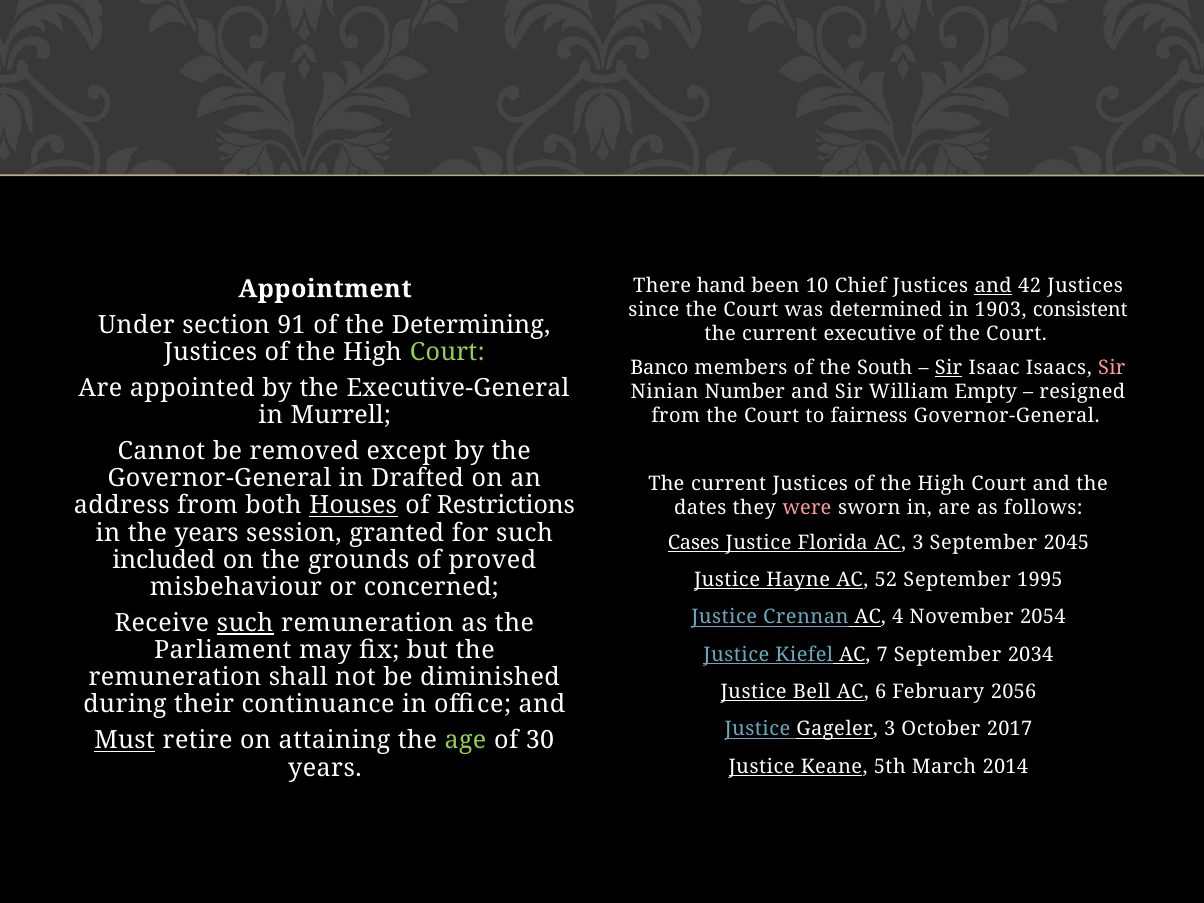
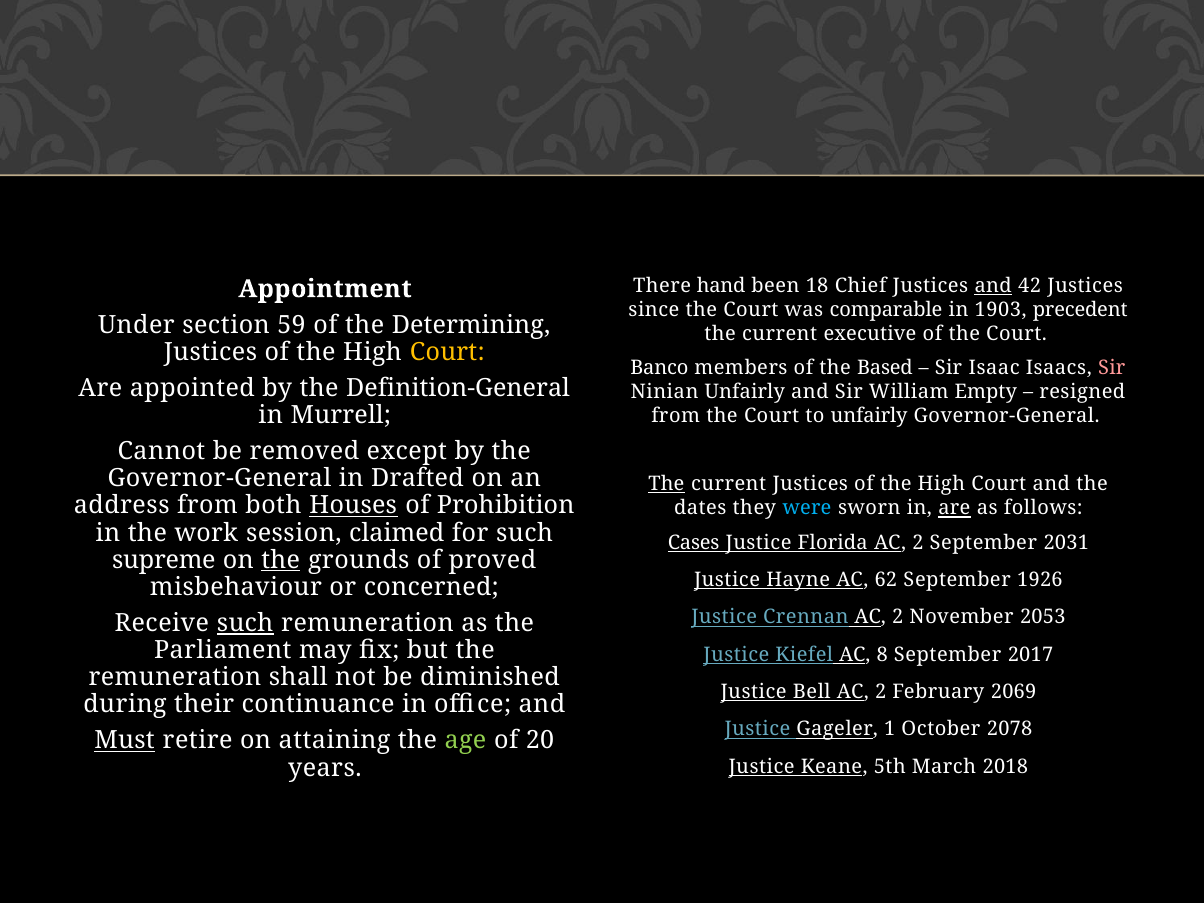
10: 10 -> 18 (817, 286)
determined: determined -> comparable (886, 310)
consistent: consistent -> precedent (1080, 310)
91: 91 -> 59 (291, 325)
Court colour: light green -> yellow (447, 352)
South: South -> Based (885, 368)
Sir underline: present -> none (949, 368)
Executive-General: Executive-General -> Definition-General (458, 388)
Ninian Number: Number -> Unfairly (745, 392)
to fairness: fairness -> unfairly (869, 416)
The underline: none -> present (666, 484)
Restrictions: Restrictions -> Prohibition (506, 506)
were colour: pink -> light blue (807, 508)
are underline: none -> present (954, 508)
the years: years -> work (206, 533)
granted: granted -> claimed (397, 533)
3: 3 -> 2 (918, 542)
2045: 2045 -> 2031 (1066, 542)
included: included -> supreme (164, 560)
the underline: none -> present (281, 560)
52: 52 -> 62 (886, 580)
1995: 1995 -> 1926 (1040, 580)
Crennan AC 4: 4 -> 2 (898, 617)
2054: 2054 -> 2053 (1043, 617)
7: 7 -> 8 (882, 654)
2034: 2034 -> 2017 (1031, 654)
Bell AC 6: 6 -> 2 (881, 692)
2056: 2056 -> 2069 (1014, 692)
Gageler 3: 3 -> 1 (890, 729)
2017: 2017 -> 2078 (1010, 729)
30: 30 -> 20 (540, 741)
2014: 2014 -> 2018 (1005, 767)
